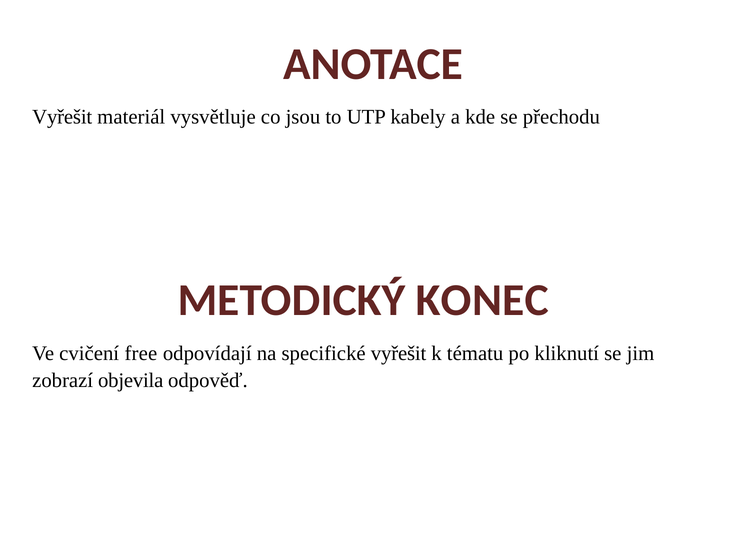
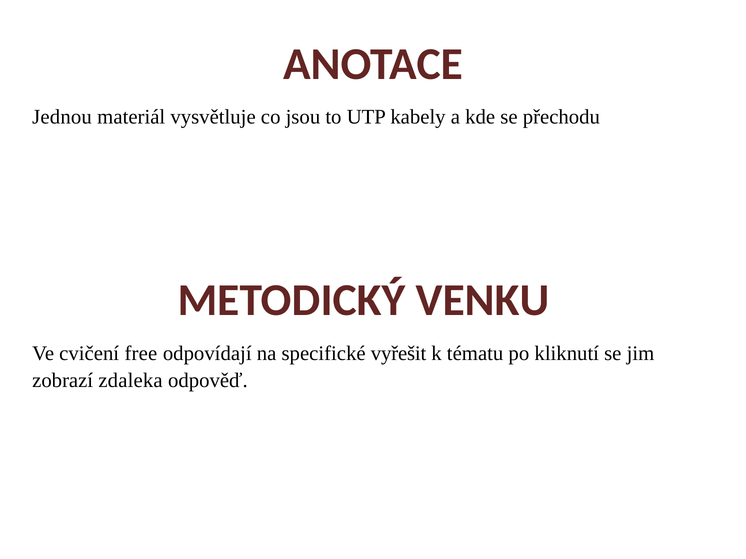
Vyřešit: Vyřešit -> Jednou (62, 117)
KONEC: KONEC -> VENKU (483, 301)
objevila: objevila -> zdaleka (131, 381)
